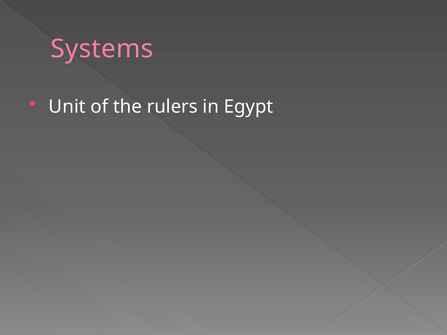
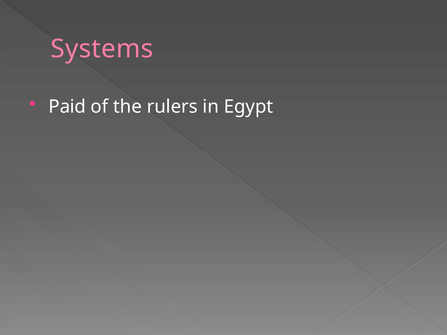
Unit: Unit -> Paid (67, 107)
